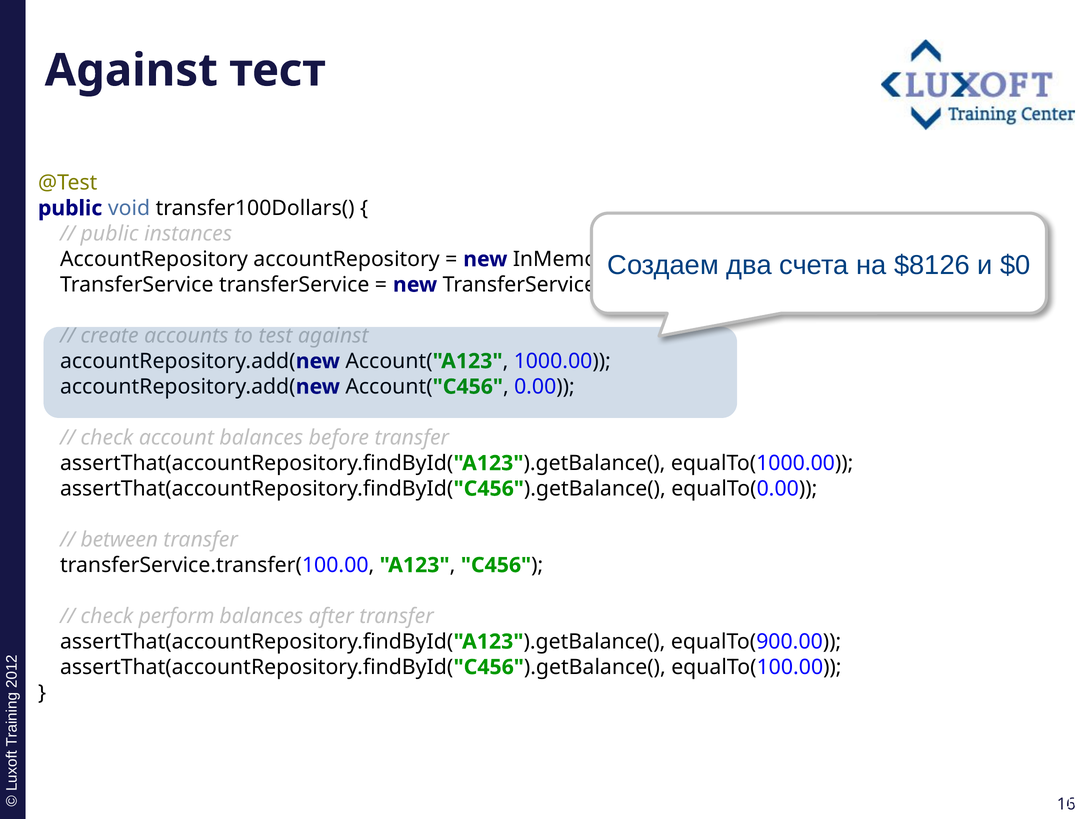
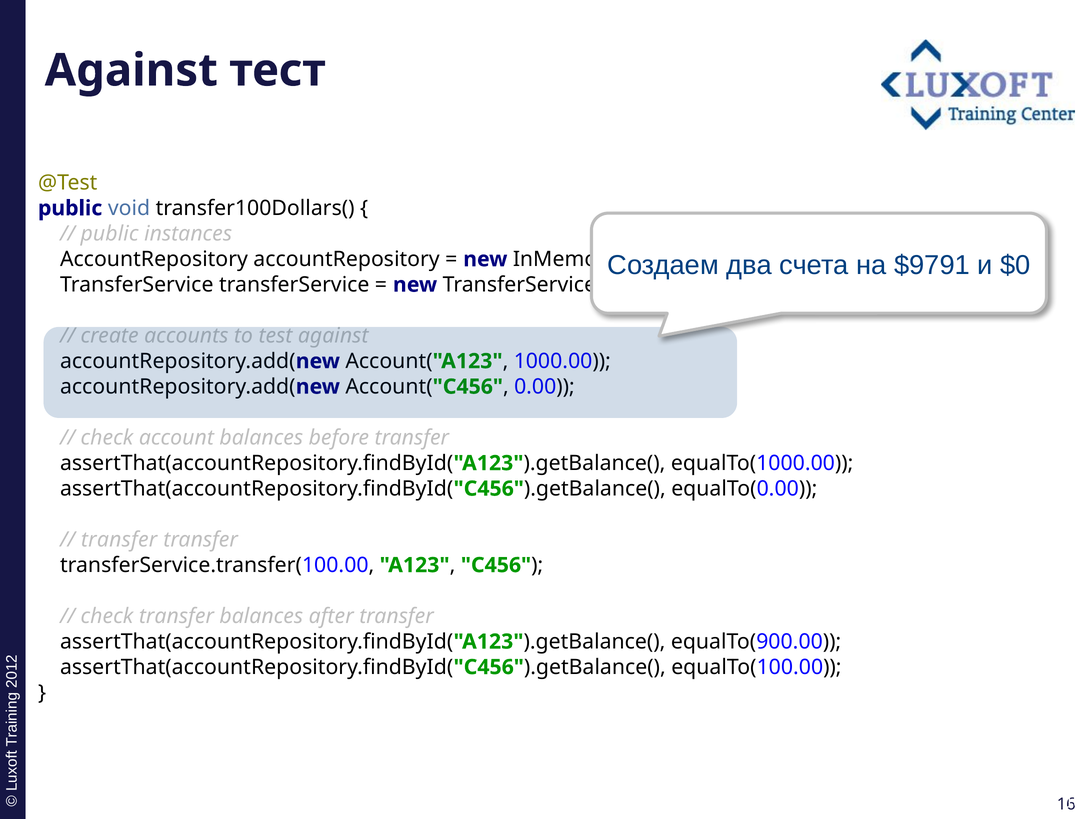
$8126: $8126 -> $9791 (932, 265)
between: between -> transfer (119, 540)
check perform: perform -> transfer (176, 616)
